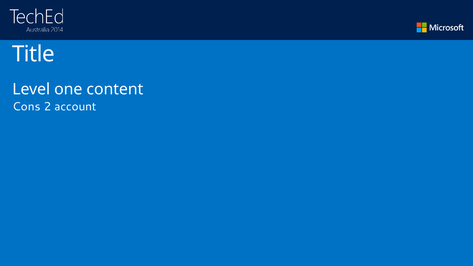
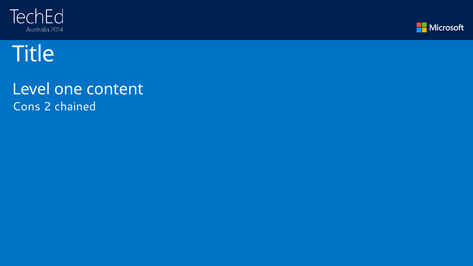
account: account -> chained (75, 107)
